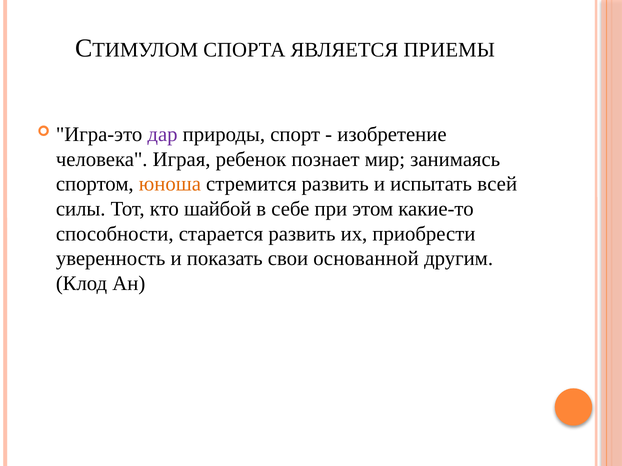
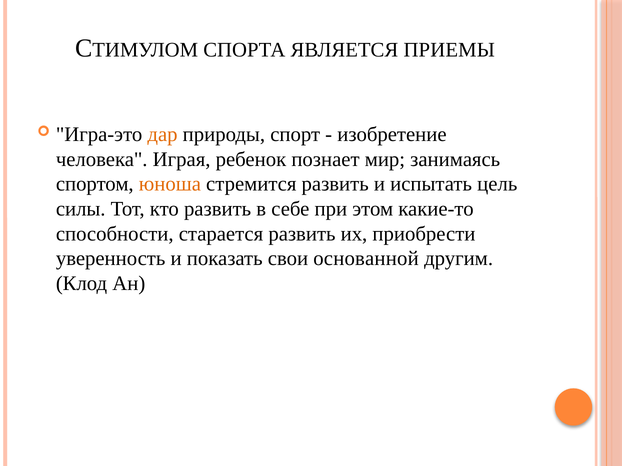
дар colour: purple -> orange (163, 135)
всей: всей -> цель (497, 184)
кто шайбой: шайбой -> развить (218, 209)
